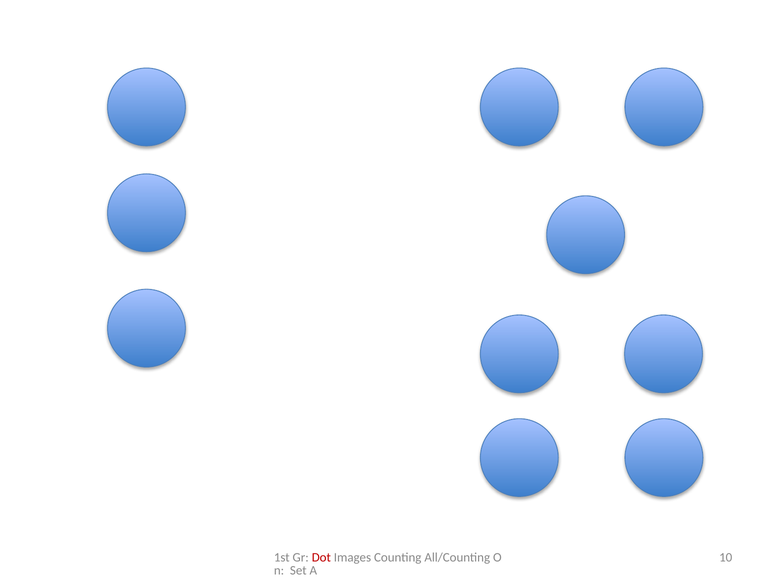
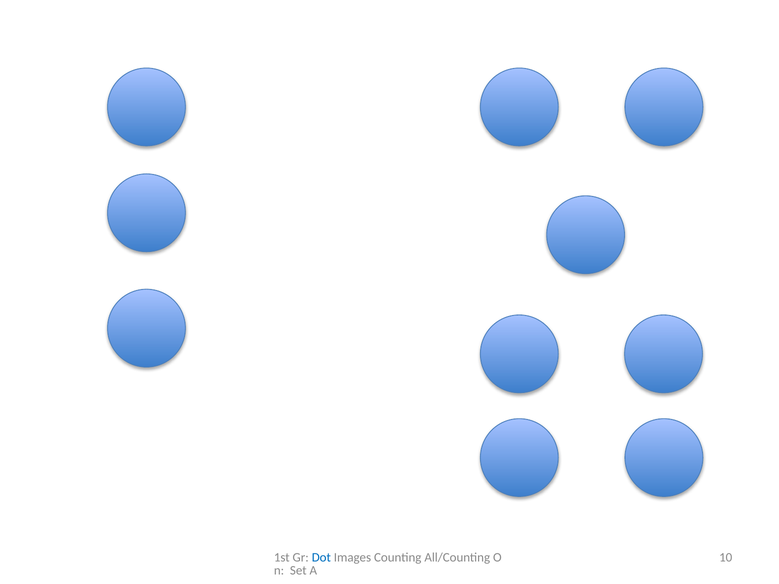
Dot colour: red -> blue (321, 558)
